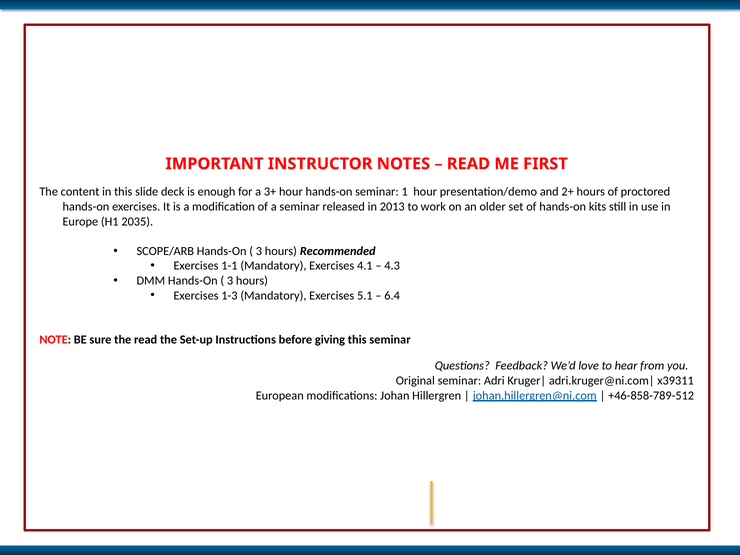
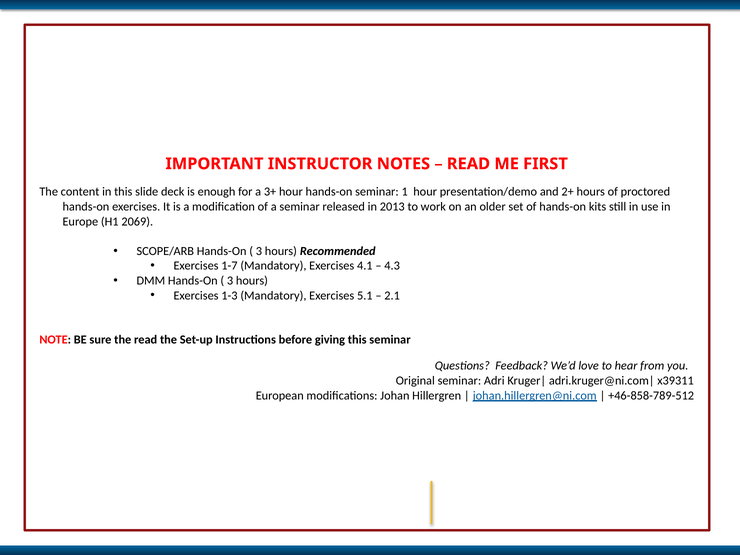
2035: 2035 -> 2069 (137, 222)
1-1: 1-1 -> 1-7 (229, 266)
6.4: 6.4 -> 2.1 (392, 296)
